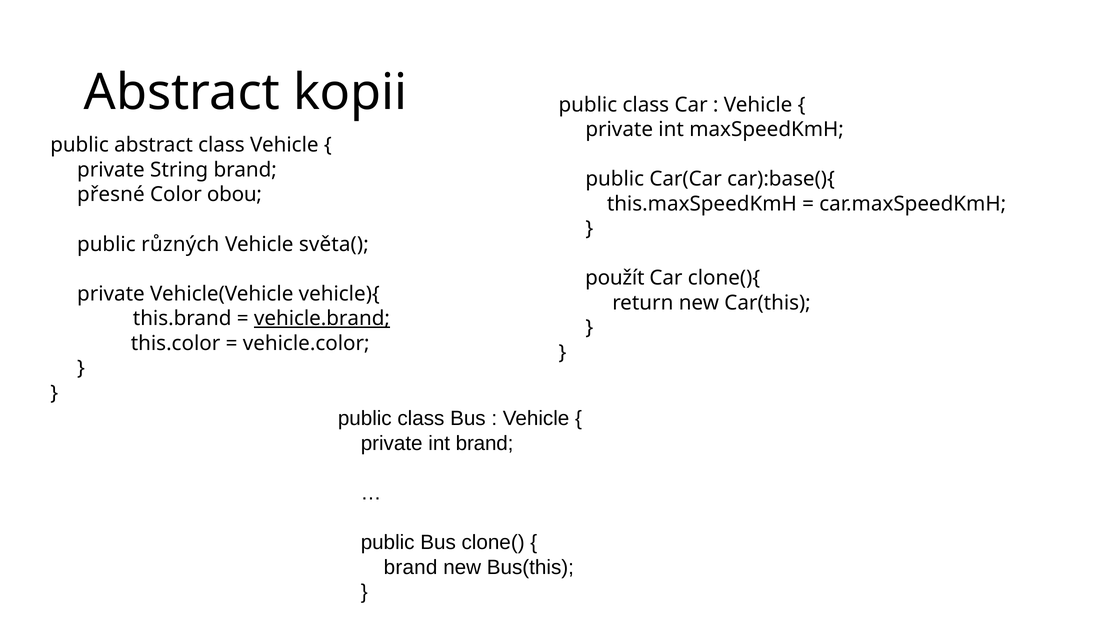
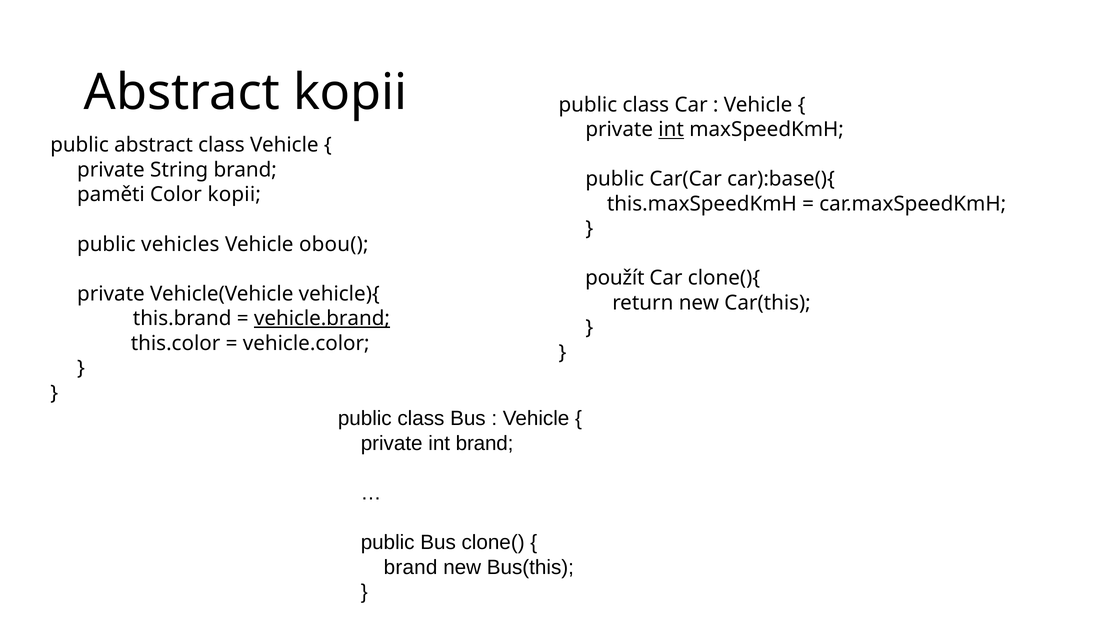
int underline: none -> present (671, 130)
přesné: přesné -> paměti (111, 195)
Color obou: obou -> kopii (234, 195)
různých: různých -> vehicles (180, 244)
světa(: světa( -> obou( (334, 244)
